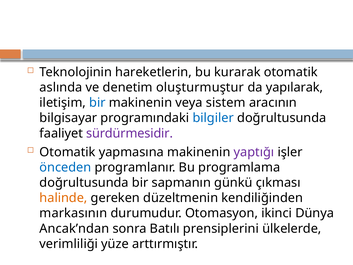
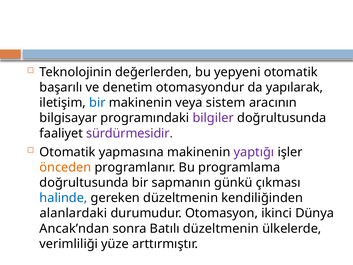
hareketlerin: hareketlerin -> değerlerden (154, 72)
kurarak: kurarak -> yepyeni (237, 72)
aslında: aslında -> başarılı (61, 87)
oluşturmuştur: oluşturmuştur -> otomasyondur (200, 87)
bilgiler colour: blue -> purple (213, 118)
önceden colour: blue -> orange (65, 167)
halinde colour: orange -> blue (63, 198)
markasının: markasının -> alanlardaki (73, 213)
Batılı prensiplerini: prensiplerini -> düzeltmenin (221, 228)
